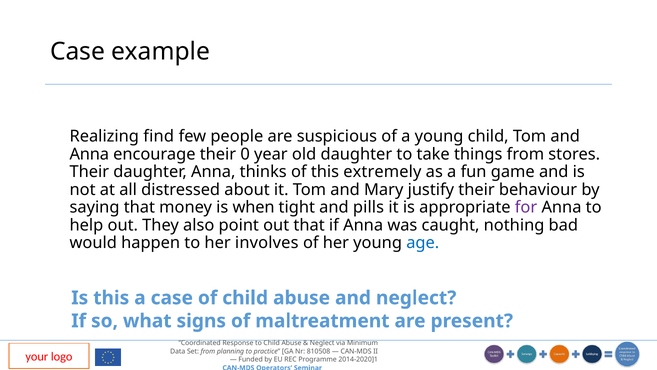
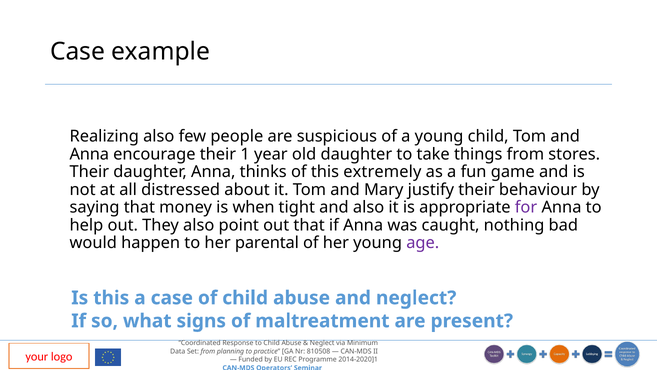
Realizing find: find -> also (159, 136)
0: 0 -> 1 (245, 154)
and pills: pills -> also (369, 207)
involves: involves -> parental (267, 243)
age colour: blue -> purple (423, 243)
